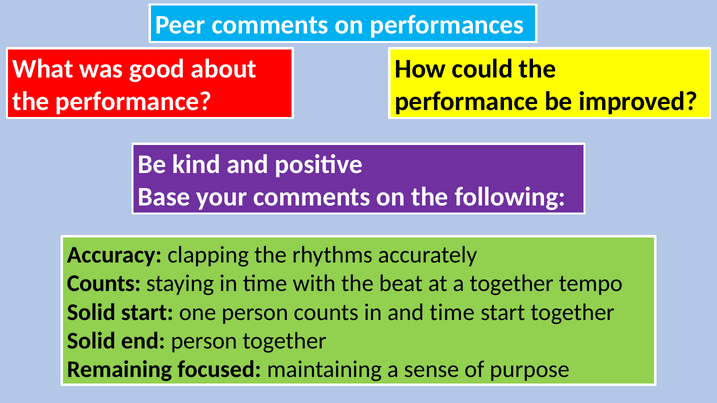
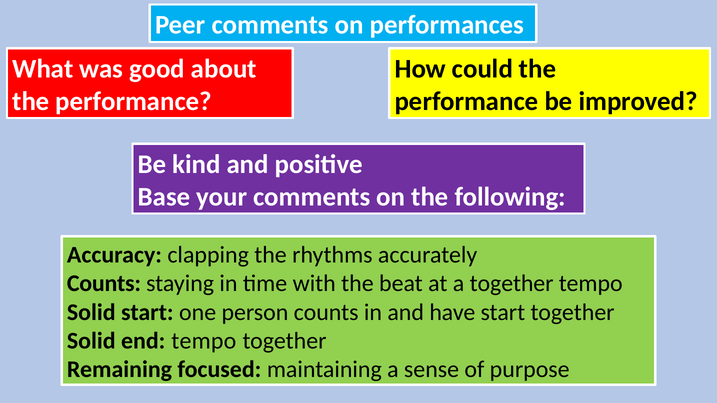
and time: time -> have (452, 312)
end person: person -> tempo (204, 341)
